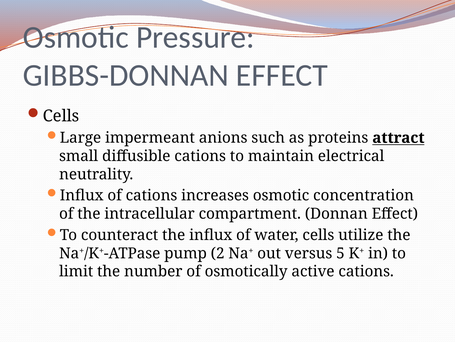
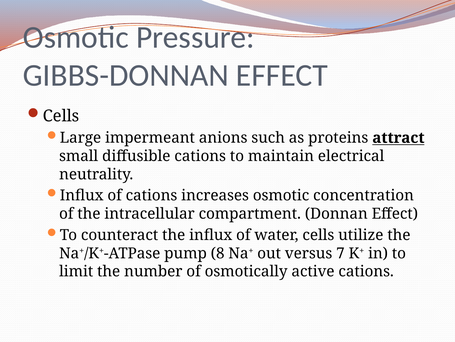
2: 2 -> 8 (218, 253)
5: 5 -> 7 (340, 253)
